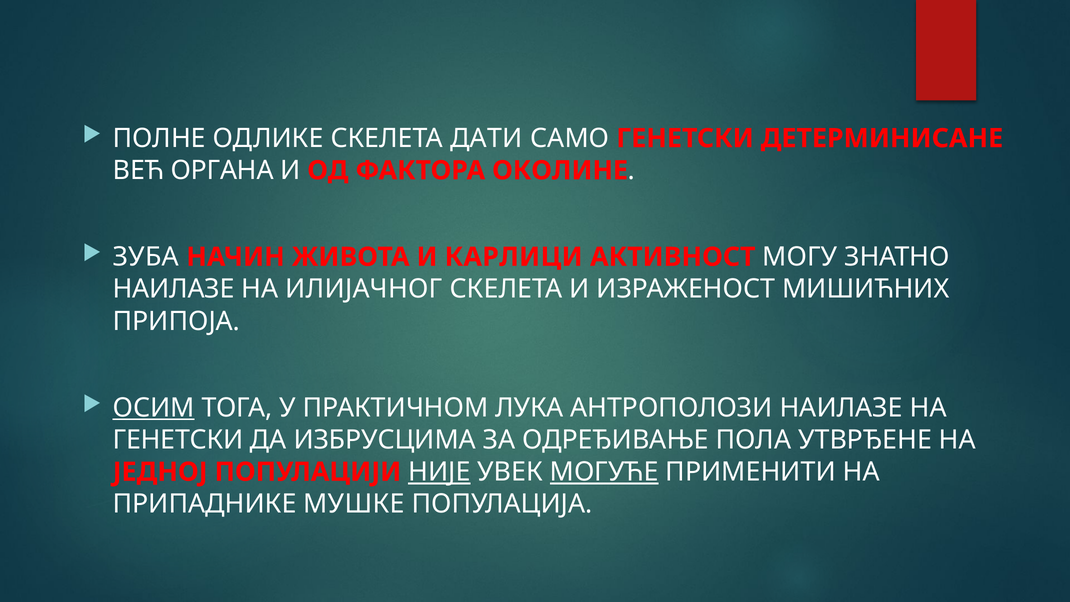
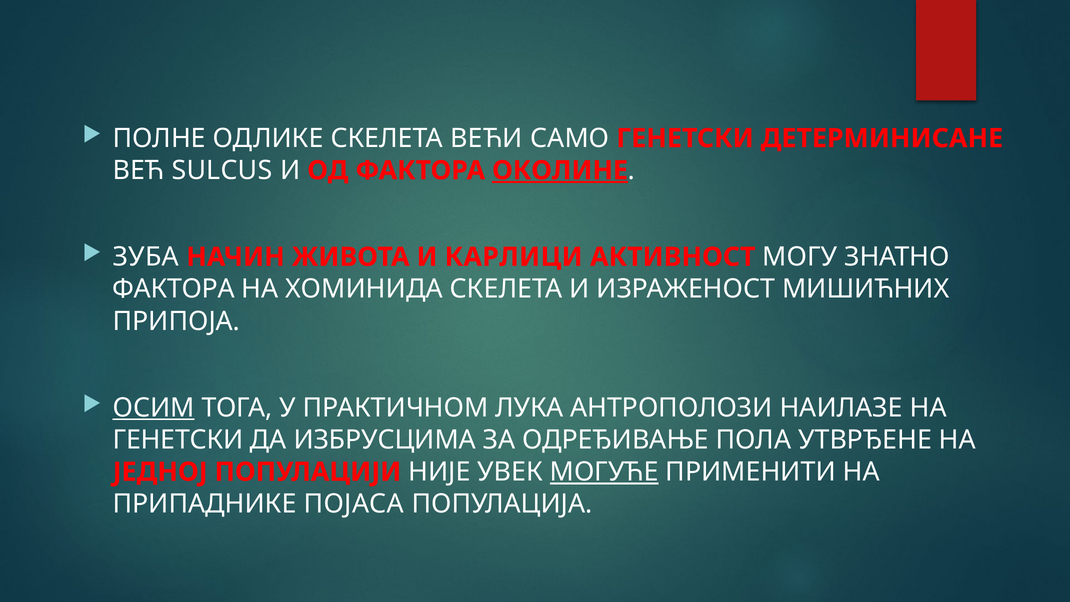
ДАТИ: ДАТИ -> ВЕЋИ (486, 138)
ОРГАНА: ОРГАНА -> SULCUS (222, 170)
ОКОЛИНЕ underline: none -> present (560, 170)
НАИЛАЗЕ: НАИЛАЗЕ -> ФАКТОРА (174, 289)
ИЛИЈАЧНОГ: ИЛИЈАЧНОГ -> ХОМИНИДА (364, 289)
НИЈЕ underline: present -> none (439, 472)
МУШКЕ: МУШКЕ -> ПОЈАСА (354, 504)
